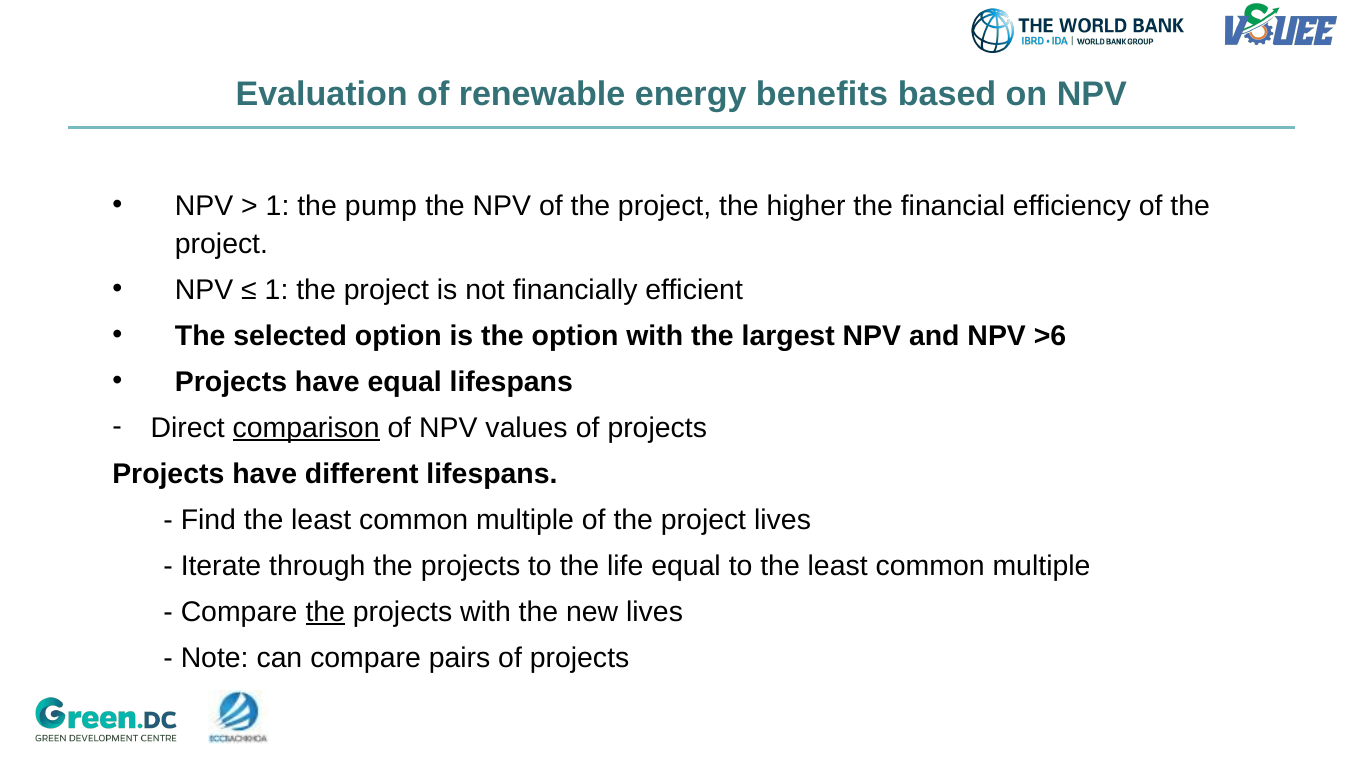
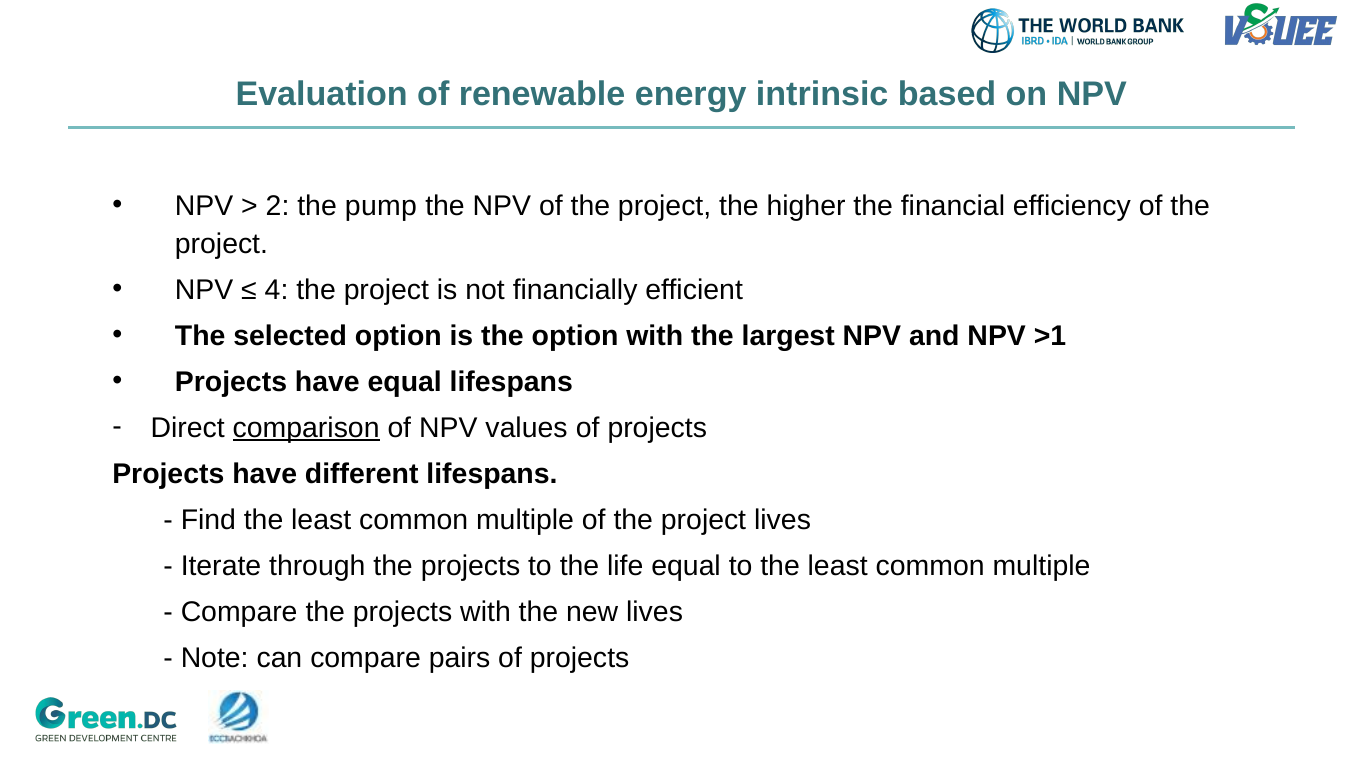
benefits: benefits -> intrinsic (822, 94)
1: 1 -> 2 (278, 206)
1: 1 -> 4 (277, 290)
>6: >6 -> >1 (1050, 336)
the underline: present -> none (325, 612)
